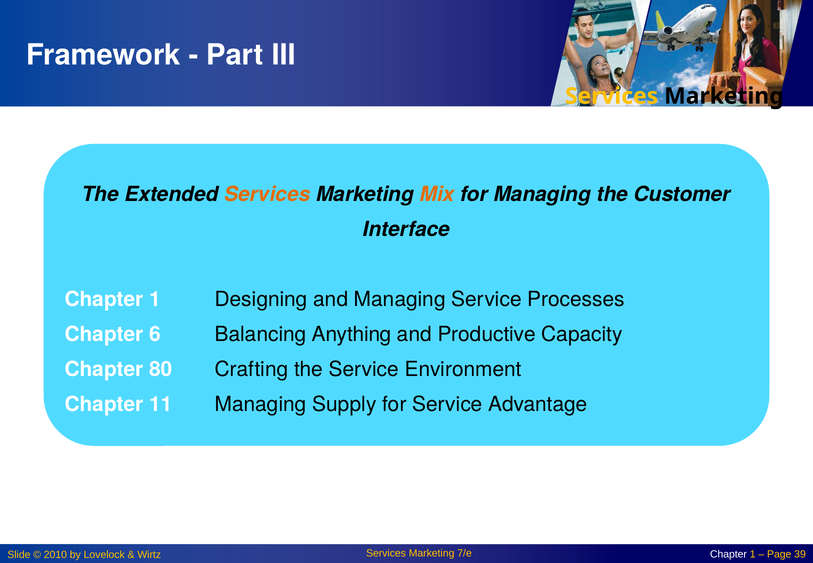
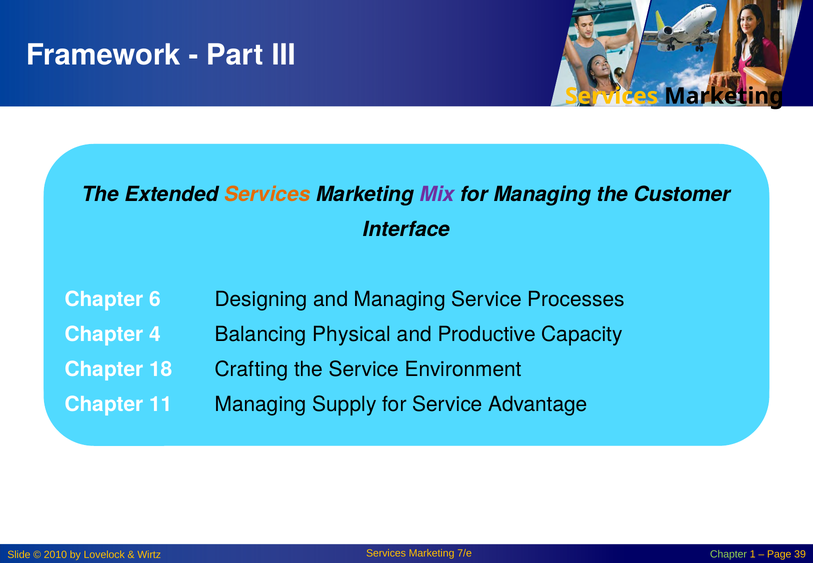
Mix colour: orange -> purple (437, 194)
1: 1 -> 6 (155, 299)
6: 6 -> 4 (155, 334)
Anything: Anything -> Physical (352, 334)
80: 80 -> 18 (161, 369)
Chapter colour: white -> light green (728, 555)
